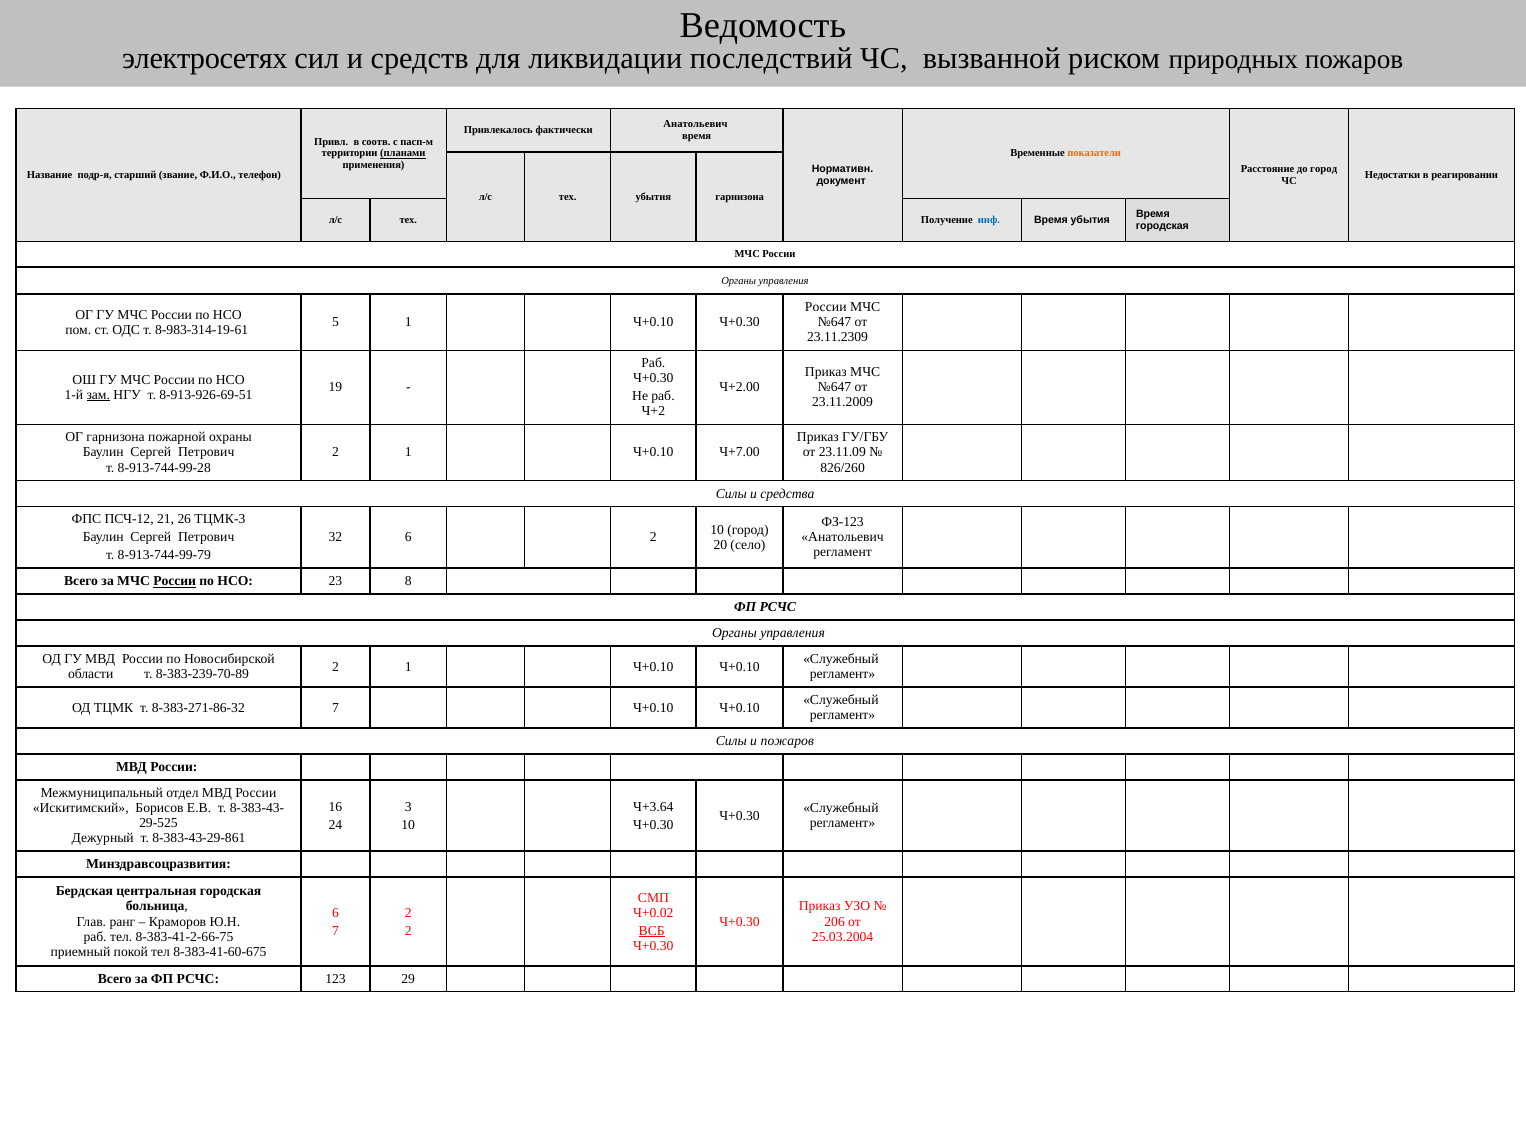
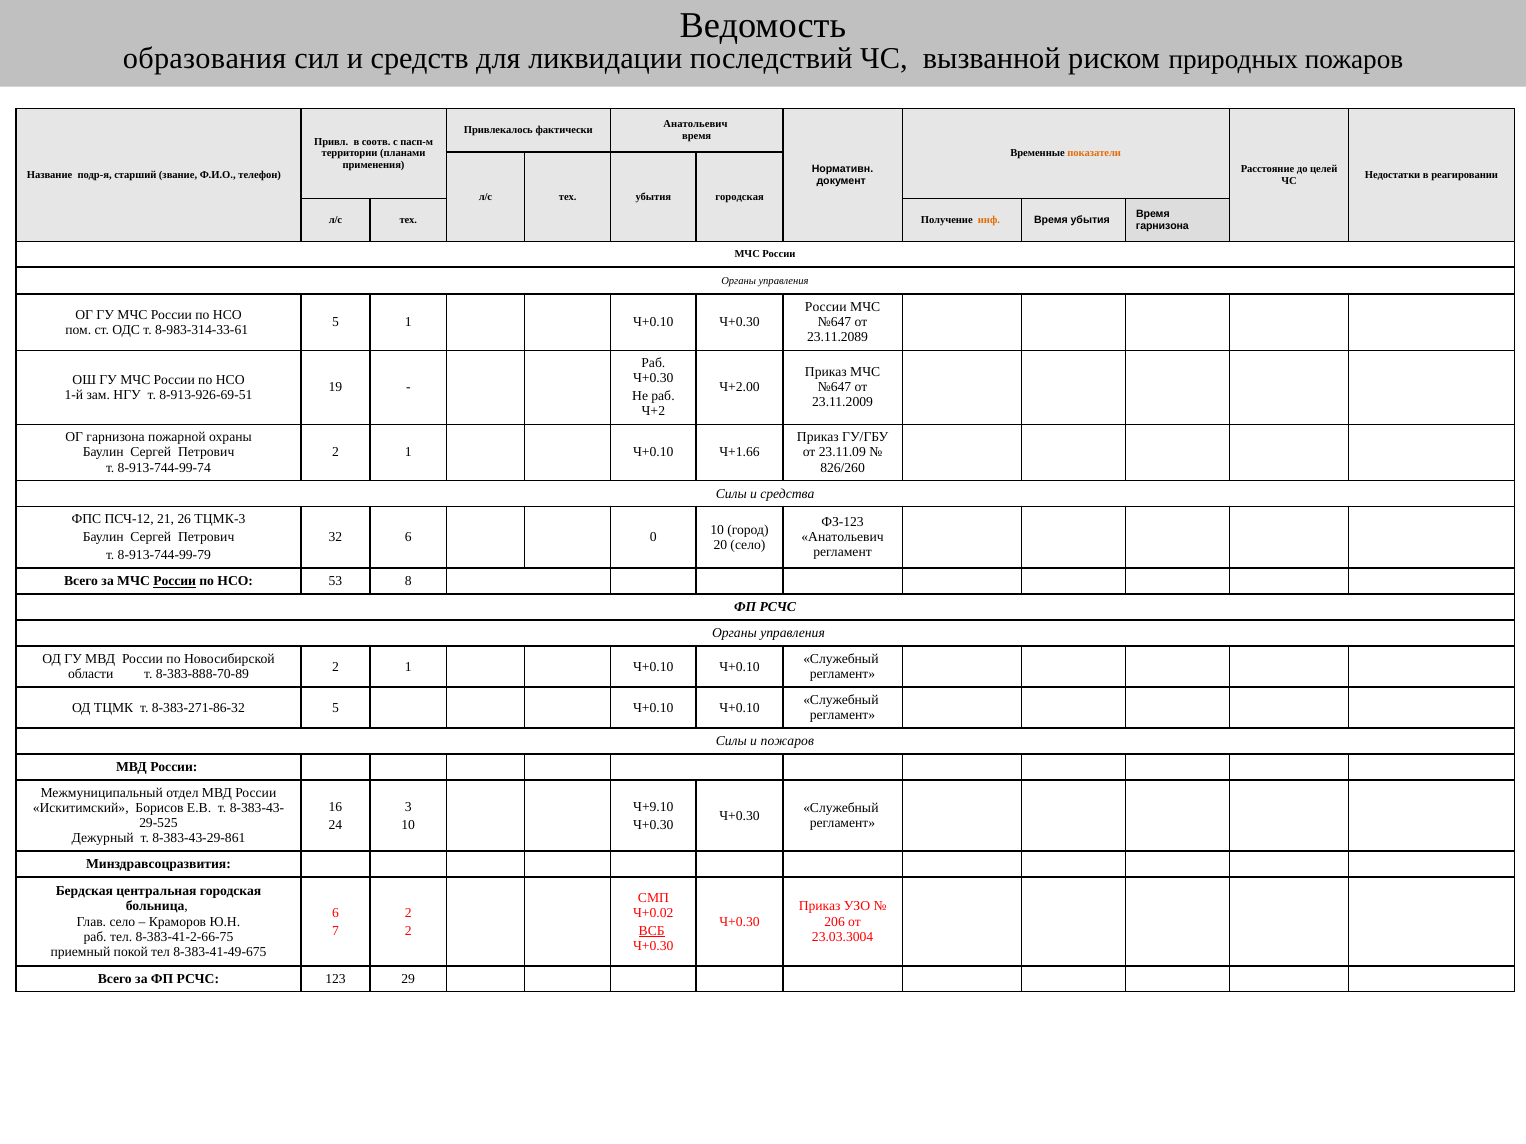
электросетях: электросетях -> образования (205, 58)
планами underline: present -> none (403, 154)
до город: город -> целей (1324, 169)
убытия гарнизона: гарнизона -> городская (740, 197)
инф colour: blue -> orange (989, 220)
городская: городская -> гарнизона (1162, 226)
8-983-314-19-61: 8-983-314-19-61 -> 8-983-314-33-61 (202, 330)
23.11.2309: 23.11.2309 -> 23.11.2089 (838, 338)
зам underline: present -> none (98, 395)
Ч+7.00: Ч+7.00 -> Ч+1.66 (739, 453)
8-913-744-99-28: 8-913-744-99-28 -> 8-913-744-99-74 (164, 468)
6 2: 2 -> 0 (653, 538)
23: 23 -> 53 (335, 581)
8-383-239-70-89: 8-383-239-70-89 -> 8-383-888-70-89 (202, 674)
8-383-271-86-32 7: 7 -> 5 (336, 708)
Ч+3.64: Ч+3.64 -> Ч+9.10 (653, 807)
Глав ранг: ранг -> село (122, 922)
25.03.2004: 25.03.2004 -> 23.03.3004 (843, 937)
8-383-41-60-675: 8-383-41-60-675 -> 8-383-41-49-675 (220, 952)
